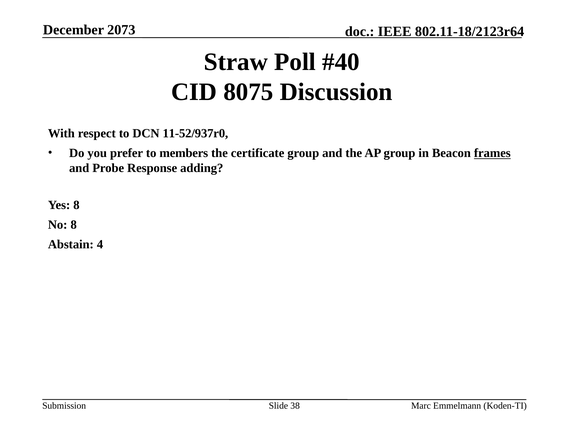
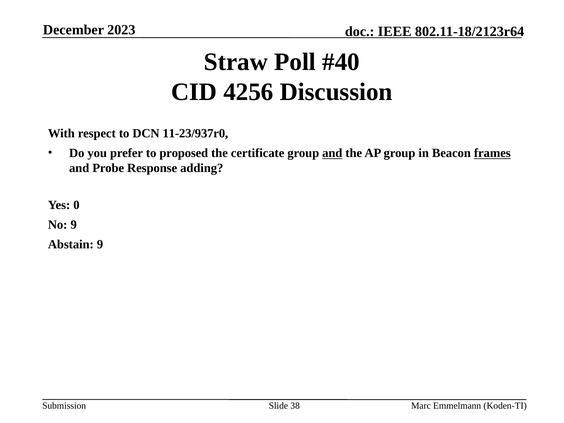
2073: 2073 -> 2023 (121, 30)
8075: 8075 -> 4256 (248, 92)
11-52/937r0: 11-52/937r0 -> 11-23/937r0 (195, 133)
members: members -> proposed (184, 153)
and underline: none -> present (332, 153)
Yes 8: 8 -> 0 (76, 205)
No 8: 8 -> 9 (74, 225)
Abstain 4: 4 -> 9 (100, 244)
